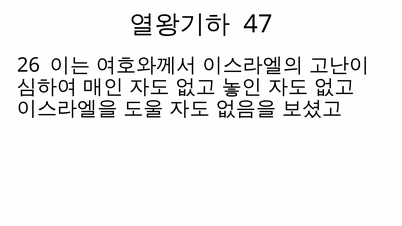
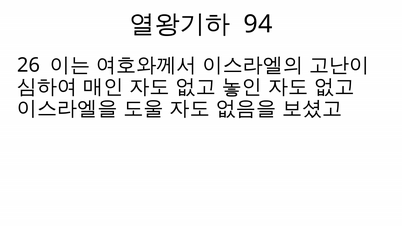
47: 47 -> 94 (258, 24)
